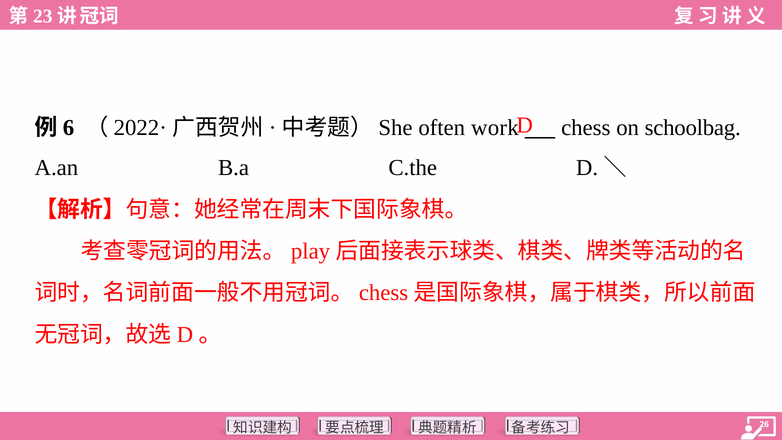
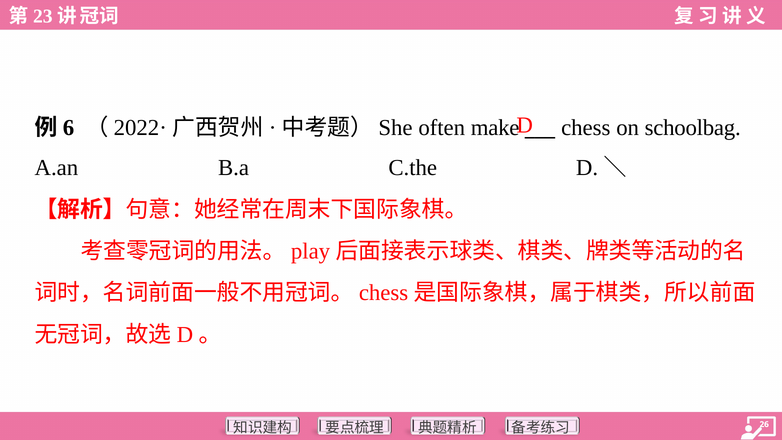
work: work -> make (495, 128)
